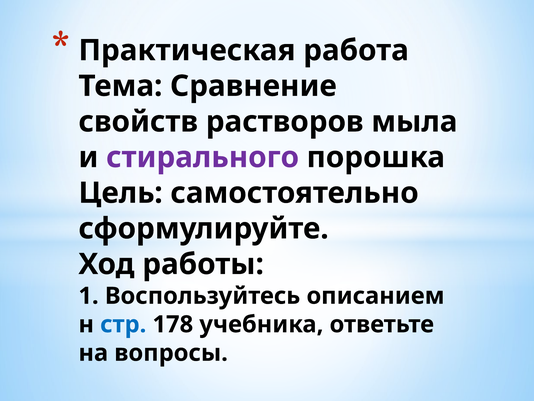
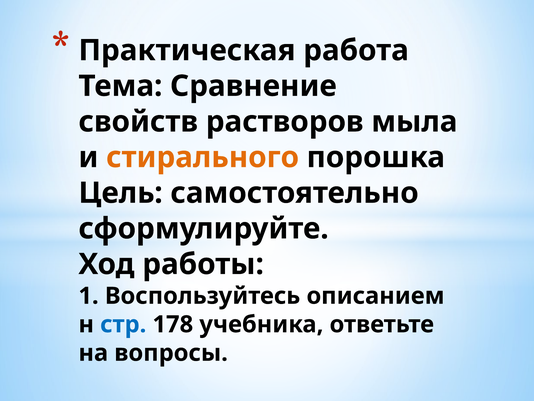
стирального colour: purple -> orange (203, 157)
